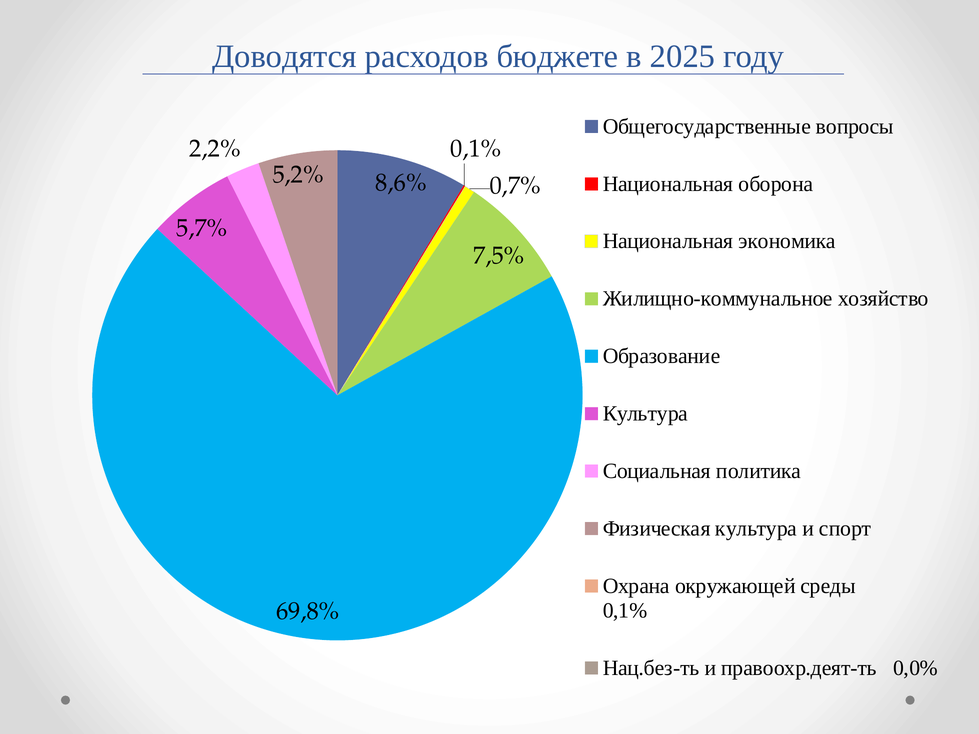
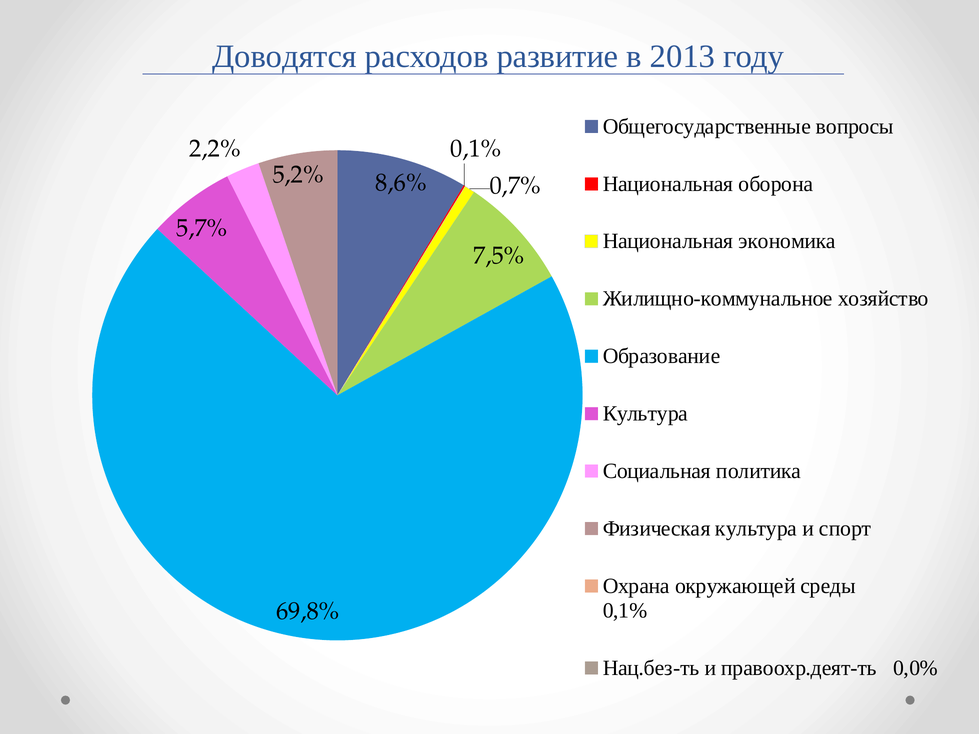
бюджете: бюджете -> развитие (557, 57)
2025: 2025 -> 2013 (683, 57)
